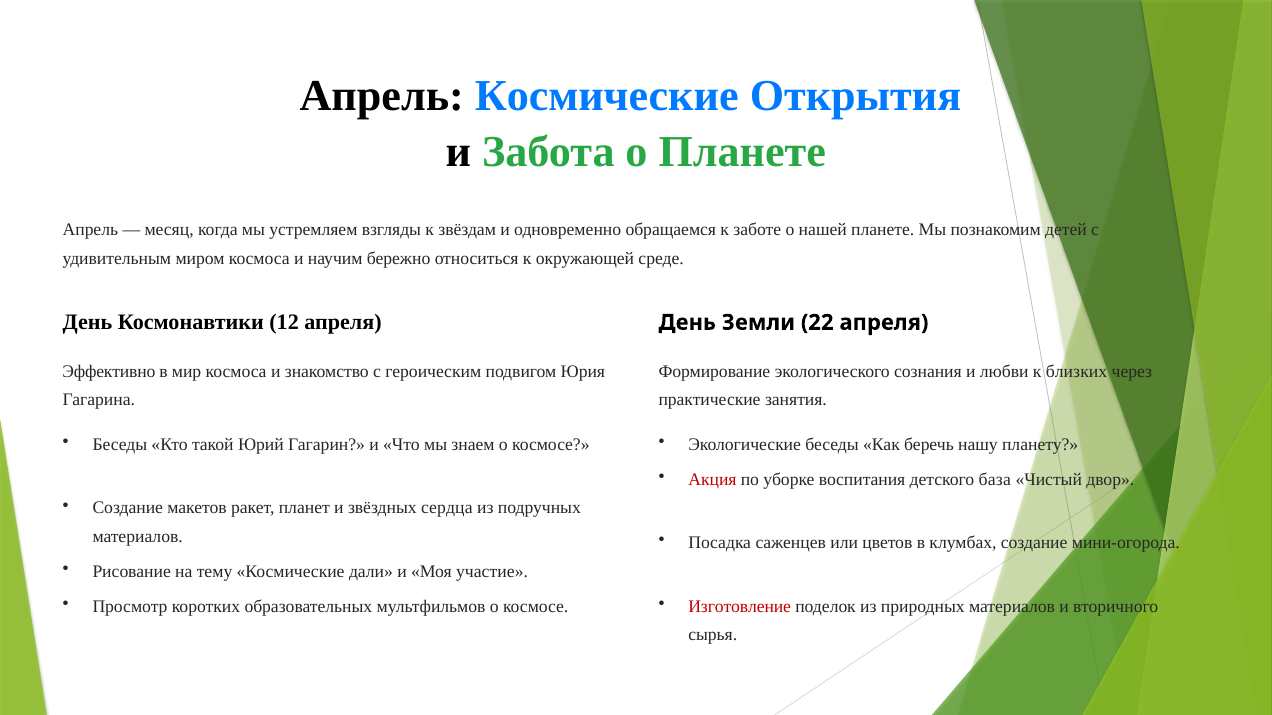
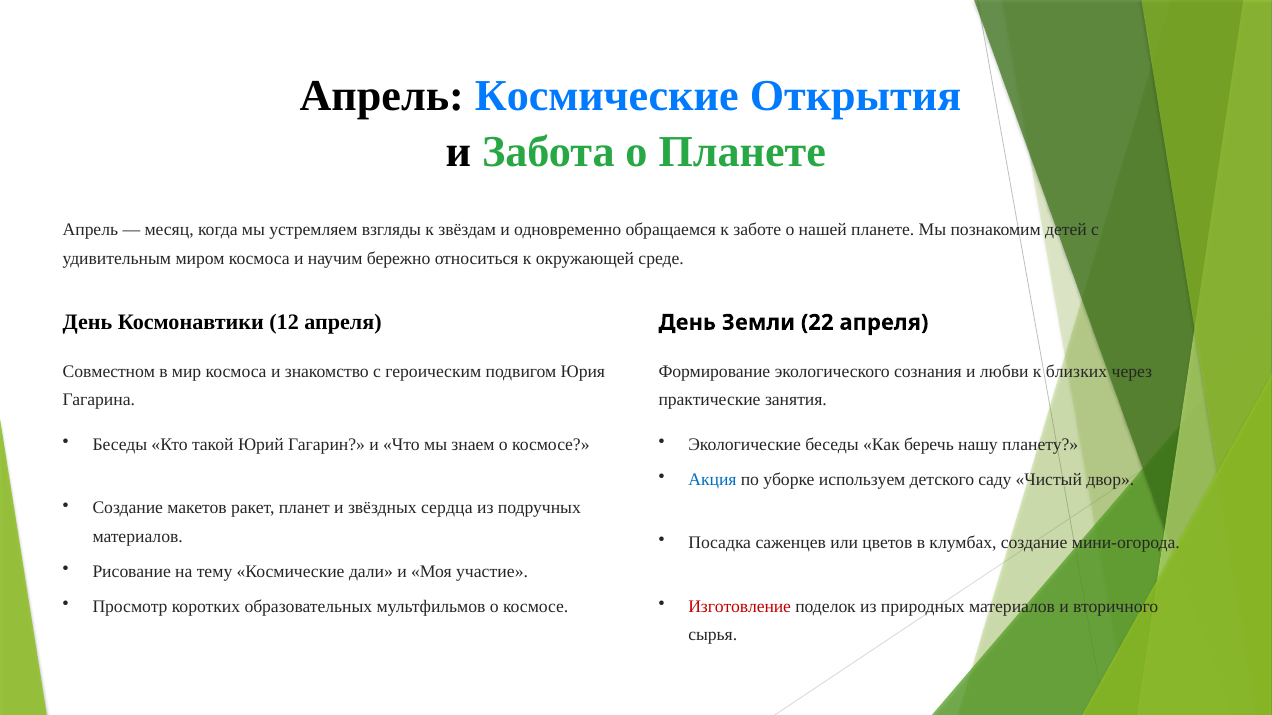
Эффективно: Эффективно -> Совместном (109, 372)
Акция colour: red -> blue (712, 480)
воспитания: воспитания -> используем (862, 480)
база: база -> саду (995, 480)
